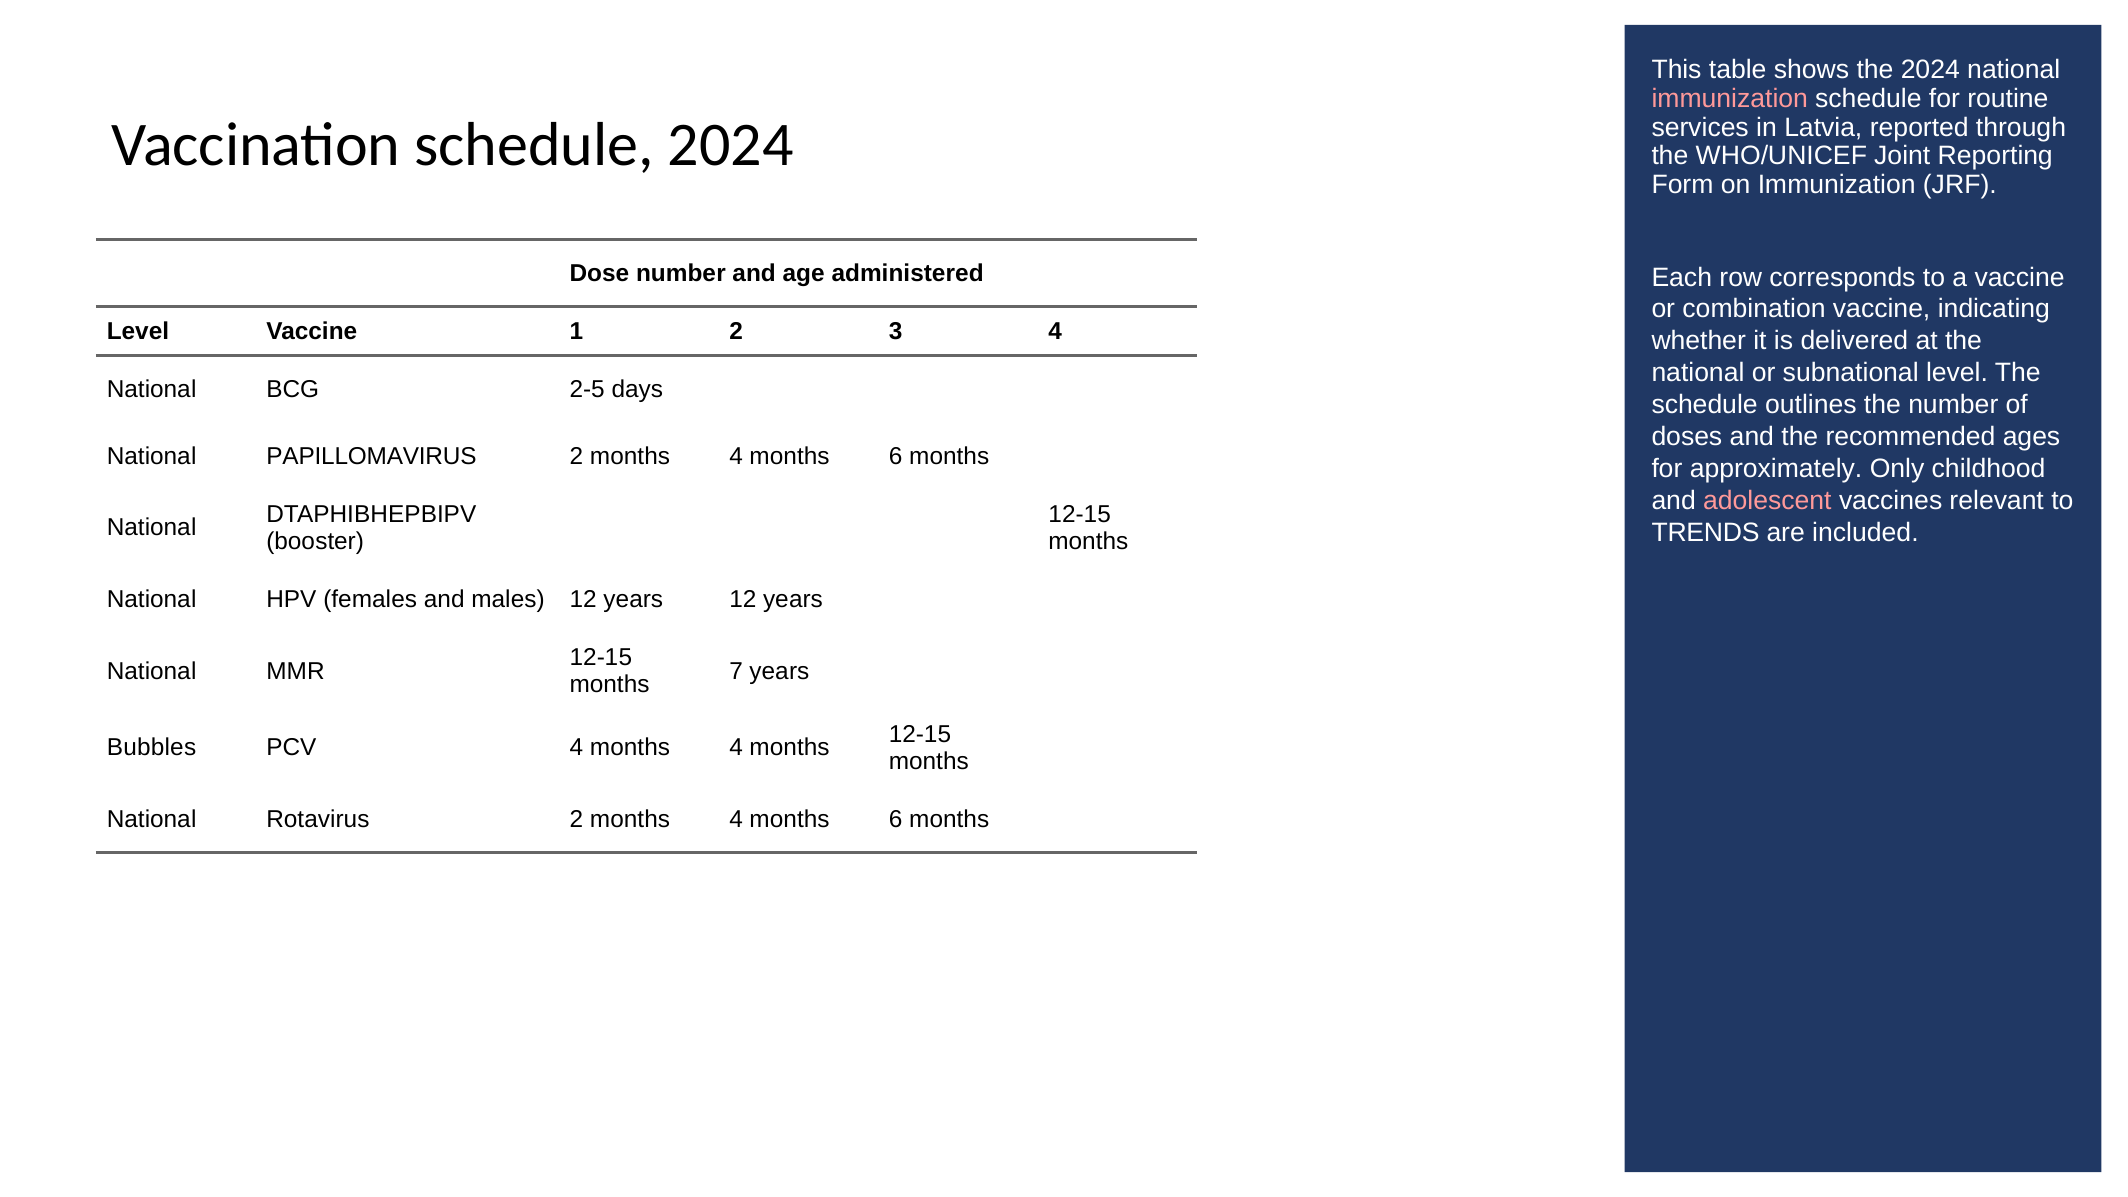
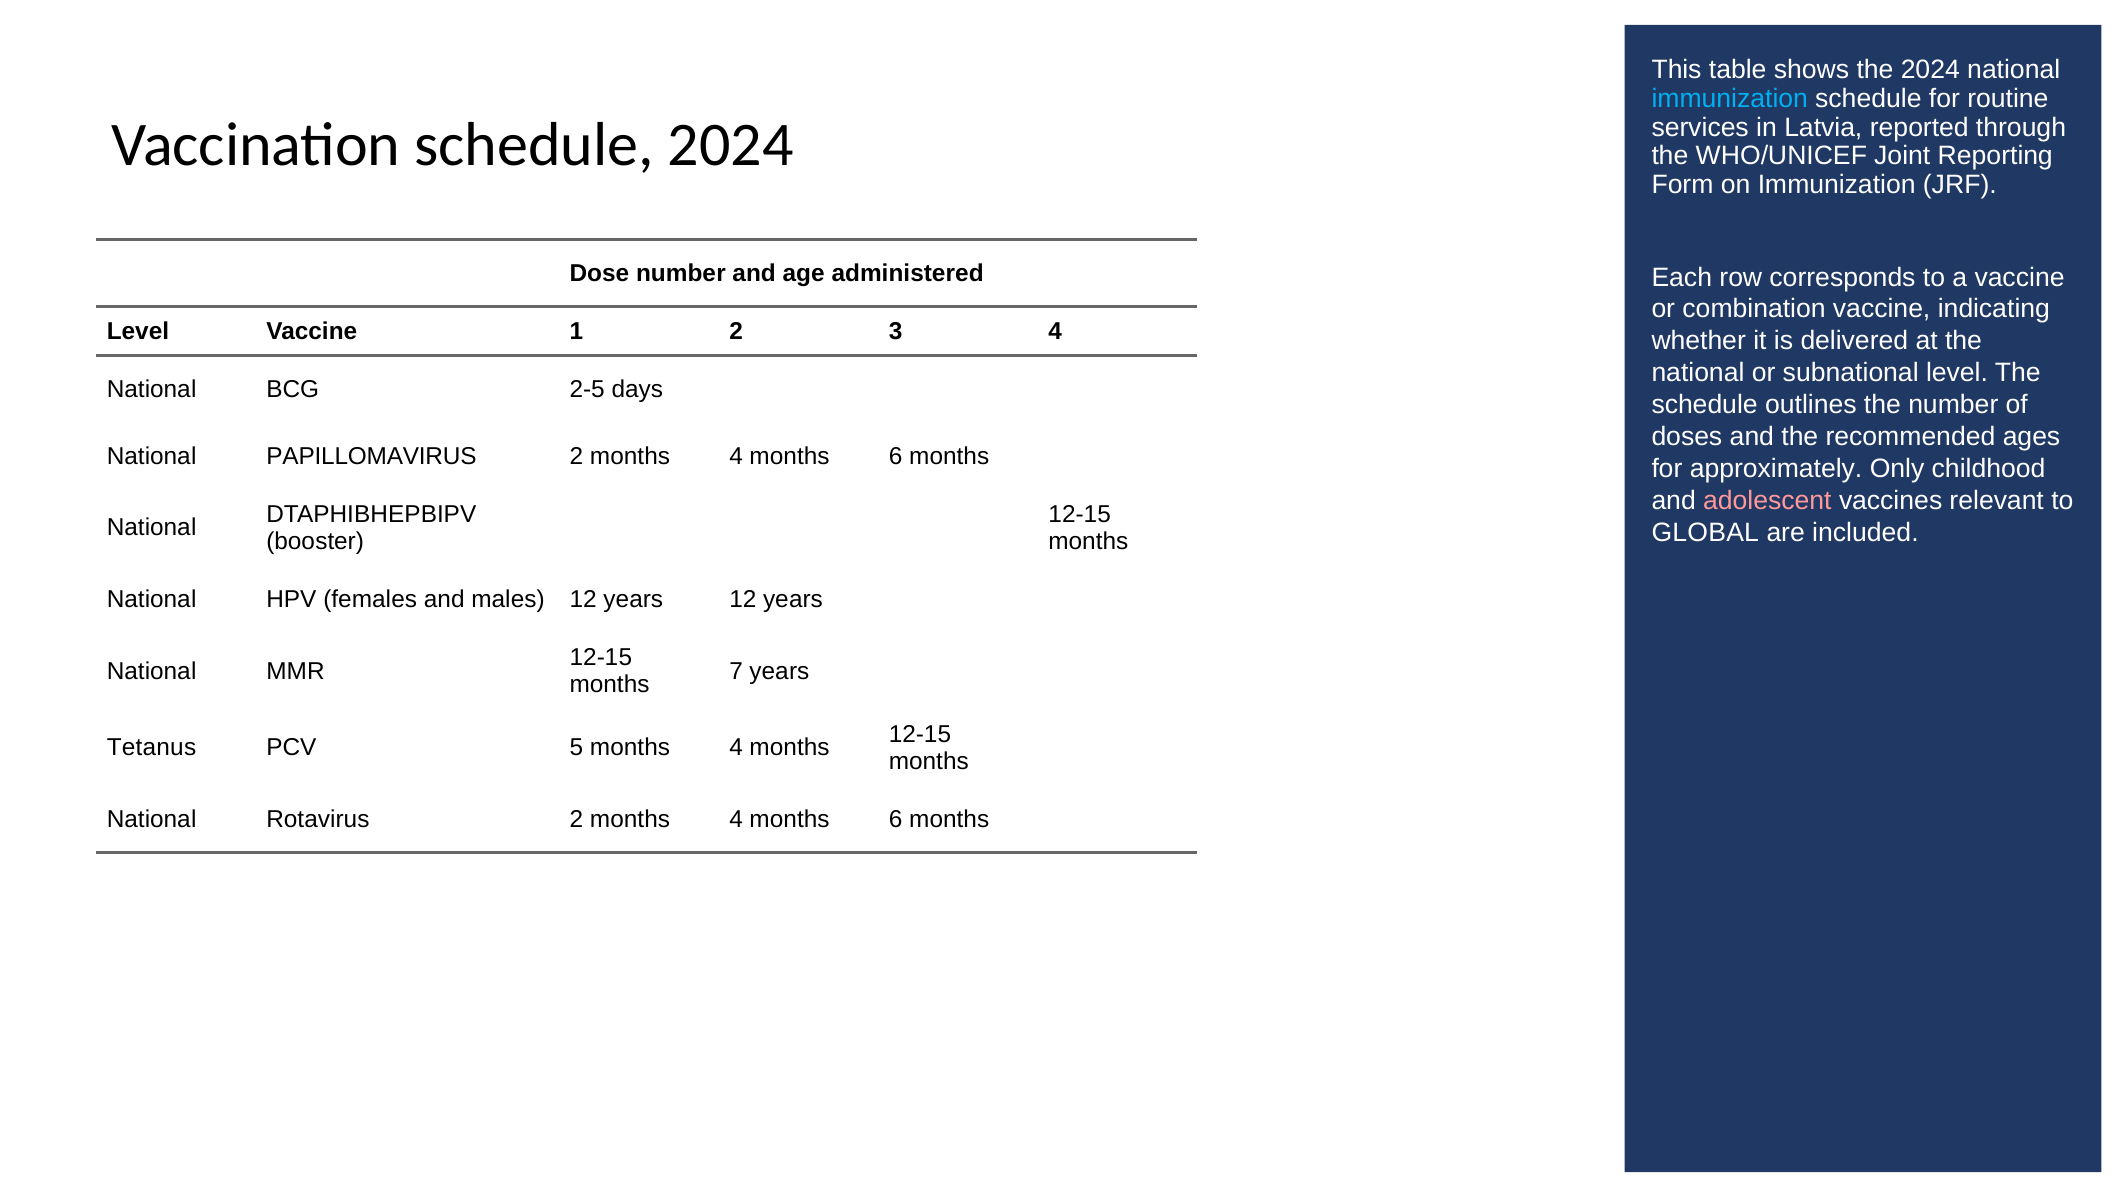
immunization colour: pink -> light blue (1730, 99)
TRENDS: TRENDS -> GLOBAL (1705, 533)
Bubbles: Bubbles -> Tetanus (152, 748)
PCV 4: 4 -> 5 (576, 748)
